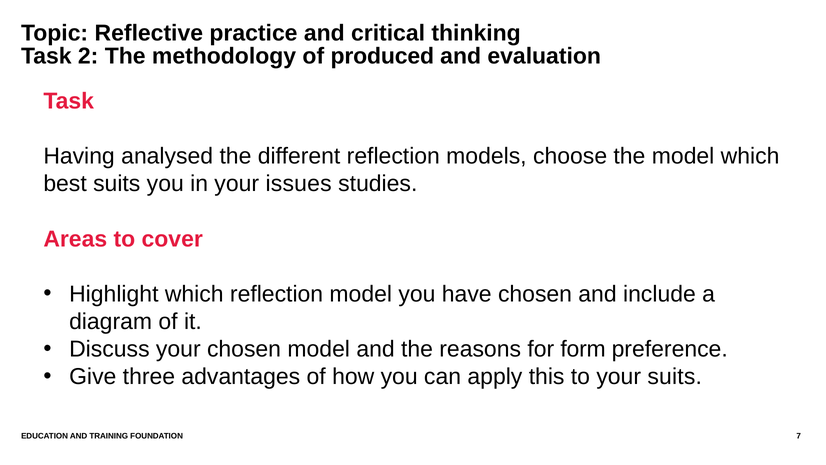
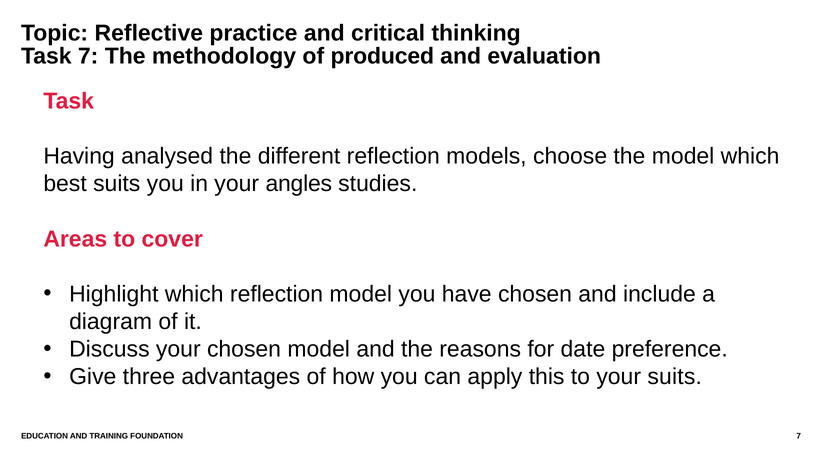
Task 2: 2 -> 7 (88, 56)
issues: issues -> angles (299, 184)
form: form -> date (583, 349)
